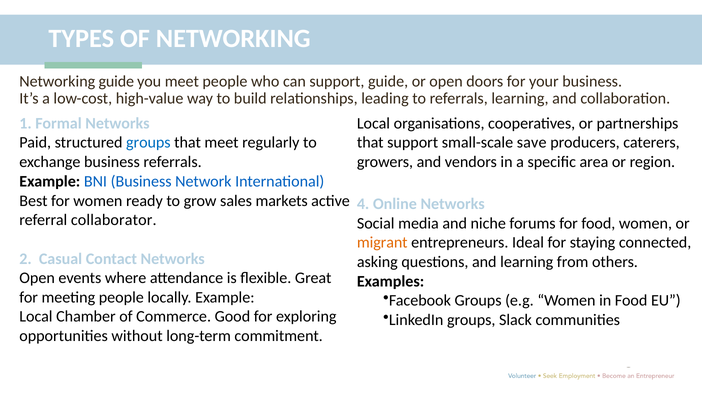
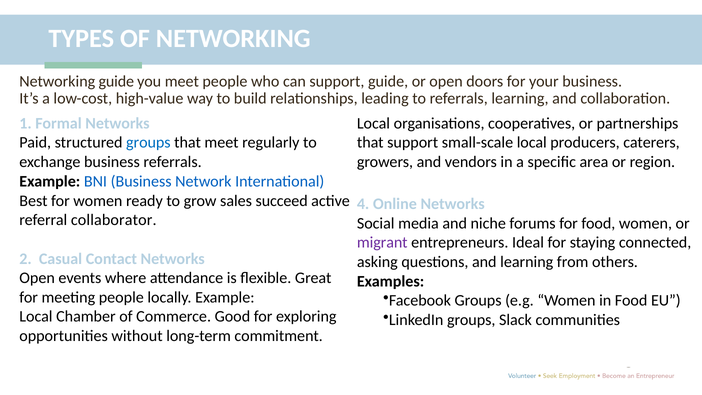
small-scale save: save -> local (532, 143)
markets: markets -> succeed (282, 201)
migrant colour: orange -> purple (382, 243)
